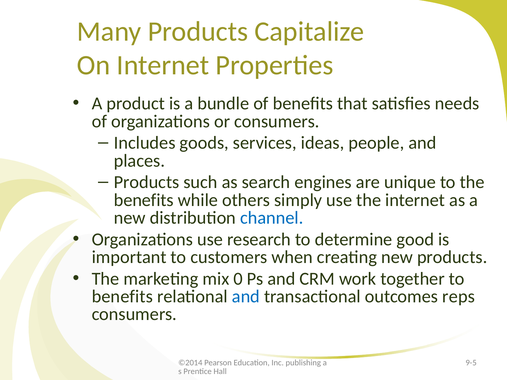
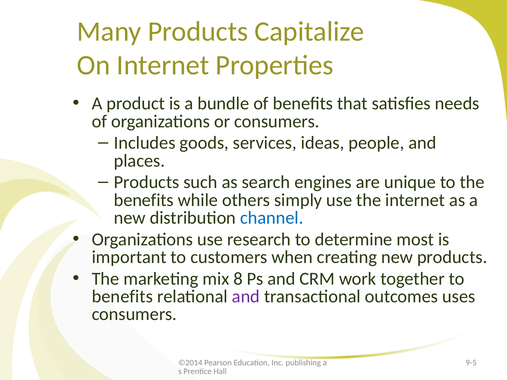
good: good -> most (415, 240)
0: 0 -> 8 (238, 279)
and colour: blue -> purple (246, 297)
reps: reps -> uses (459, 297)
